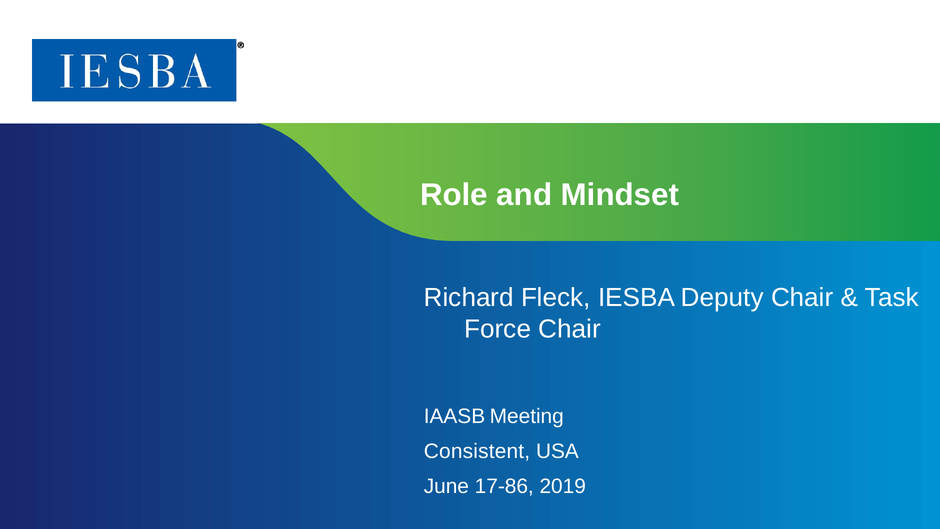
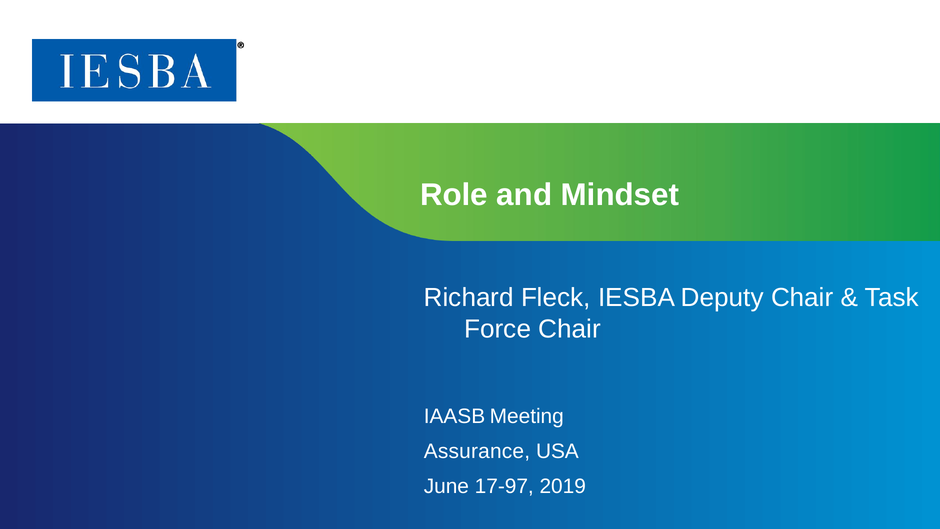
Consistent: Consistent -> Assurance (477, 451)
17-86: 17-86 -> 17-97 (504, 486)
